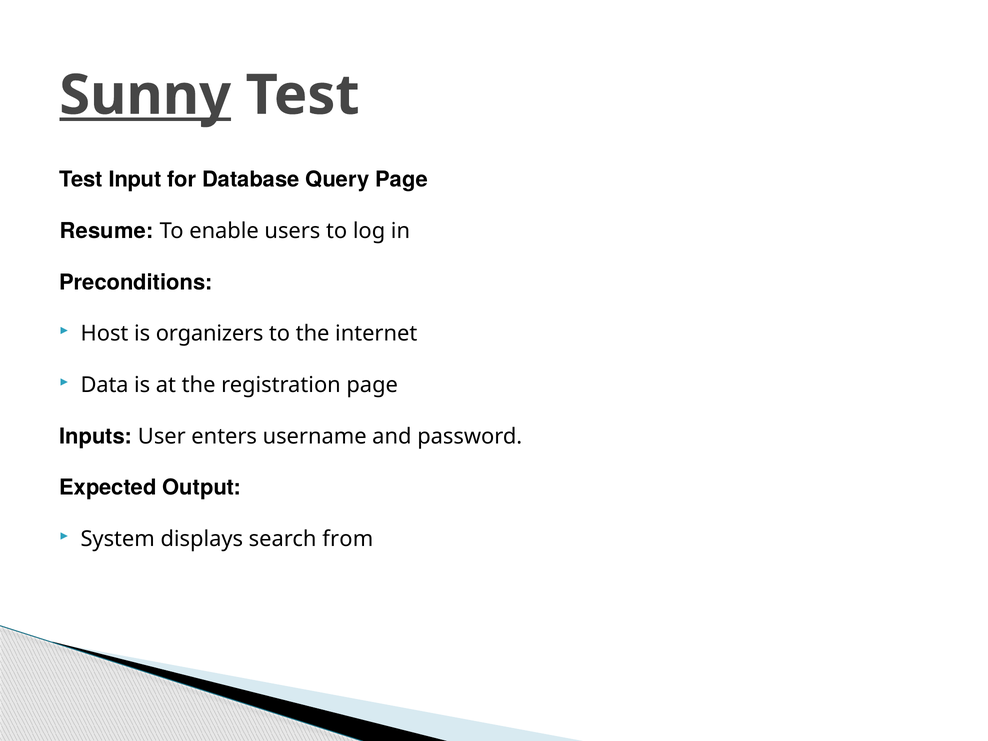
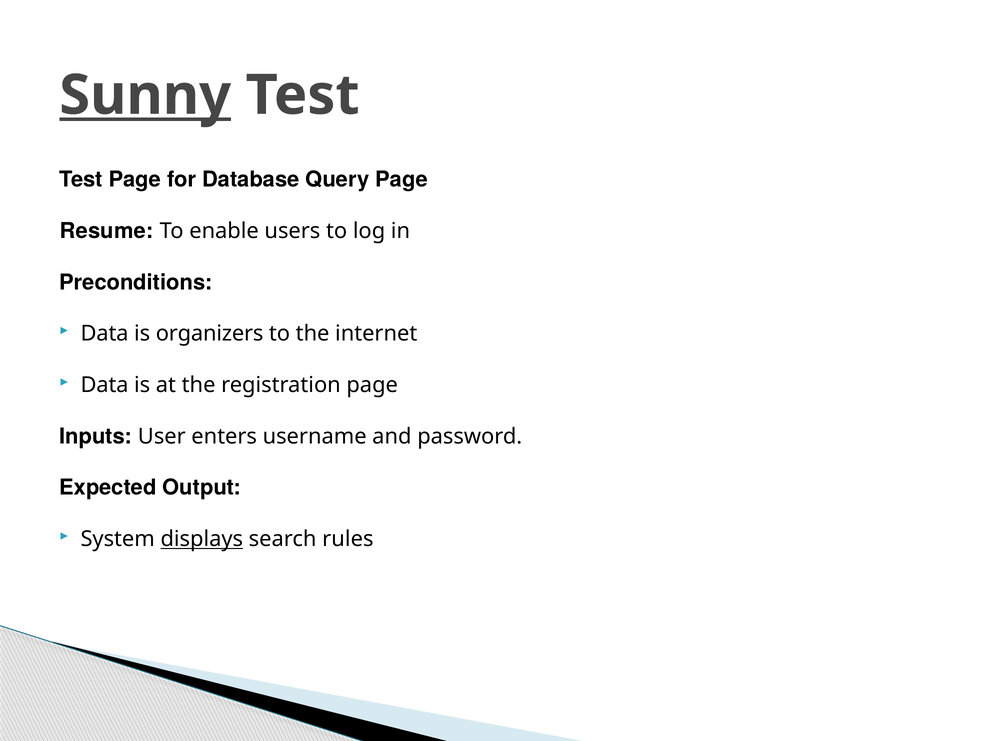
Test Input: Input -> Page (135, 180)
Host: Host -> Data (105, 334)
displays underline: none -> present (202, 539)
from: from -> rules (348, 539)
